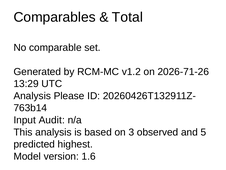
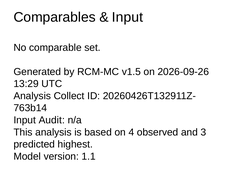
Total: Total -> Input (127, 17)
v1.2: v1.2 -> v1.5 (131, 72)
2026-71-26: 2026-71-26 -> 2026-09-26 (183, 72)
Please: Please -> Collect (69, 96)
3: 3 -> 4 (131, 132)
5: 5 -> 3 (203, 132)
1.6: 1.6 -> 1.1 (89, 156)
